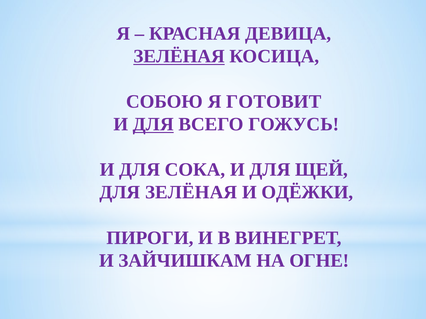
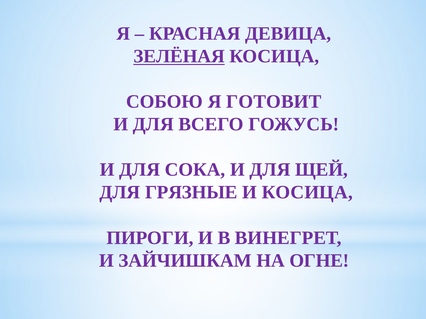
ДЛЯ underline: present -> none (153, 125)
ДЛЯ ЗЕЛЁНАЯ: ЗЕЛЁНАЯ -> ГРЯЗНЫЕ (191, 193)
И ОДЁЖКИ: ОДЁЖКИ -> КОСИЦА (307, 193)
